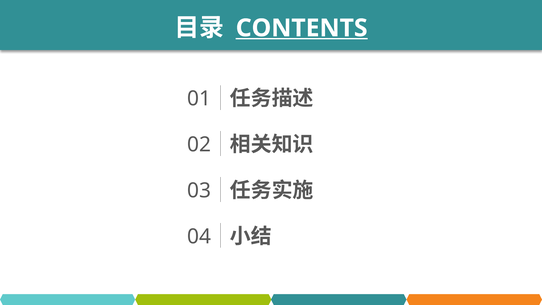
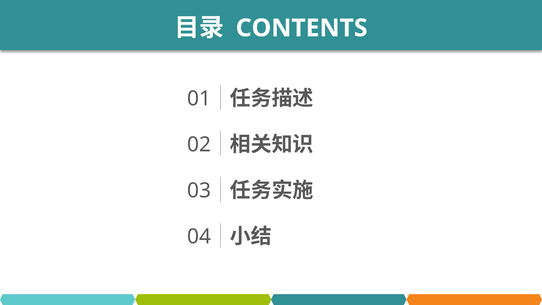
CONTENTS underline: present -> none (302, 28)
